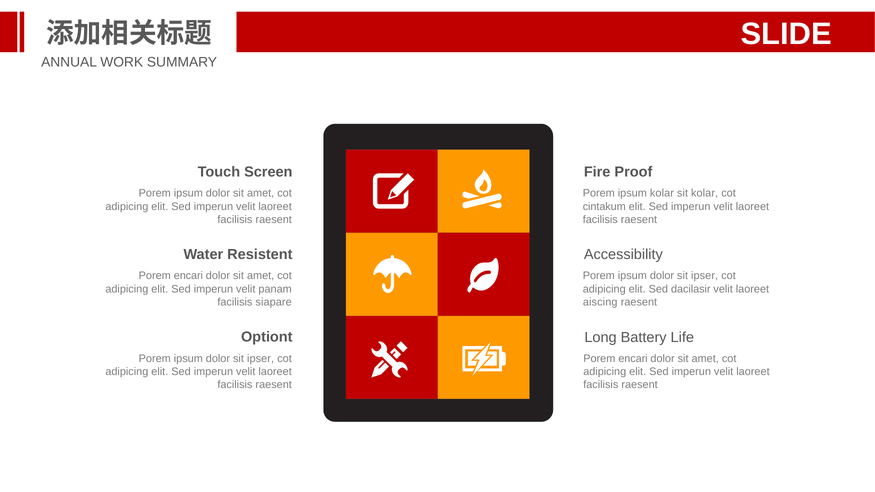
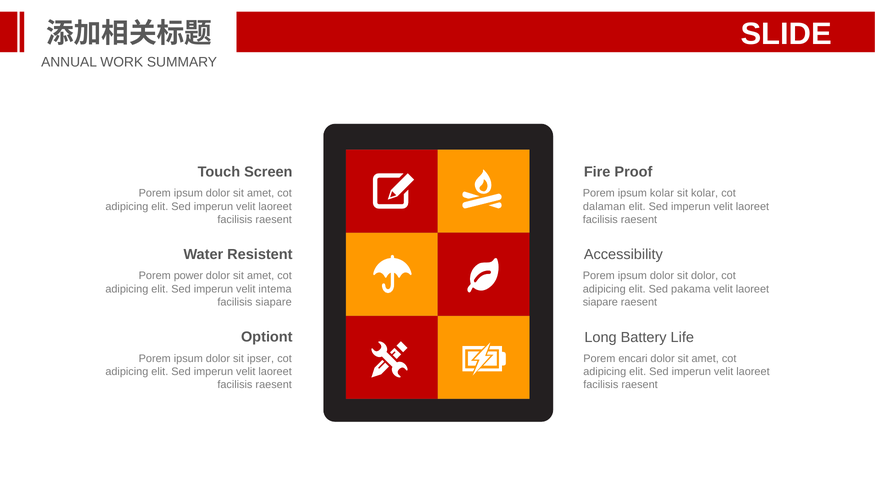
cintakum: cintakum -> dalaman (604, 207)
encari: encari -> power (188, 276)
ipser: ipser -> dolor (705, 276)
panam: panam -> intema (275, 289)
dacilasir: dacilasir -> pakama (691, 289)
aiscing: aiscing -> siapare (600, 302)
